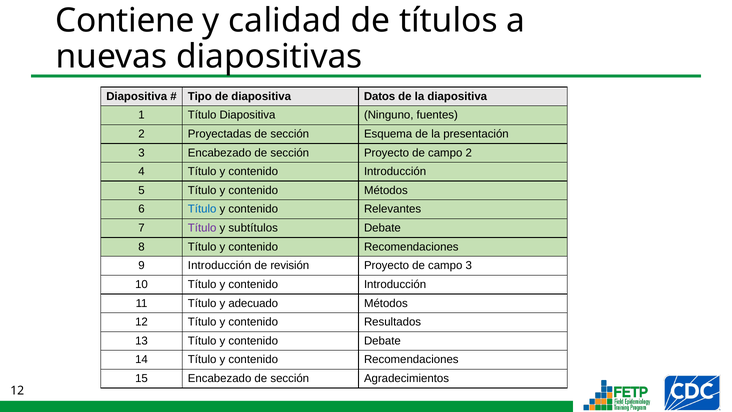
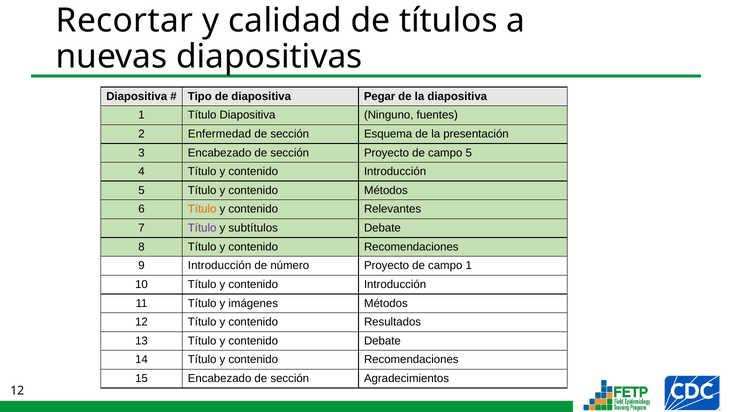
Contiene: Contiene -> Recortar (124, 21)
Datos: Datos -> Pegar (380, 96)
Proyectadas: Proyectadas -> Enfermedad (220, 134)
campo 2: 2 -> 5 (469, 153)
Título colour: blue -> orange (202, 209)
revisión: revisión -> número (290, 265)
campo 3: 3 -> 1 (469, 265)
adecuado: adecuado -> imágenes (253, 303)
